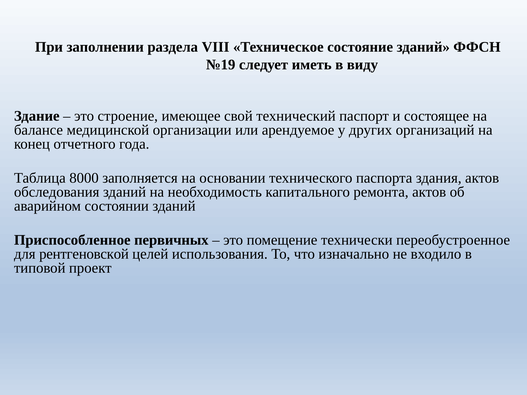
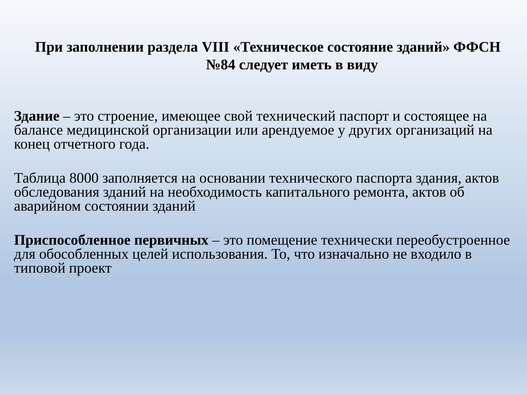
№19: №19 -> №84 (221, 65)
рентгеновской: рентгеновской -> обособленных (84, 254)
